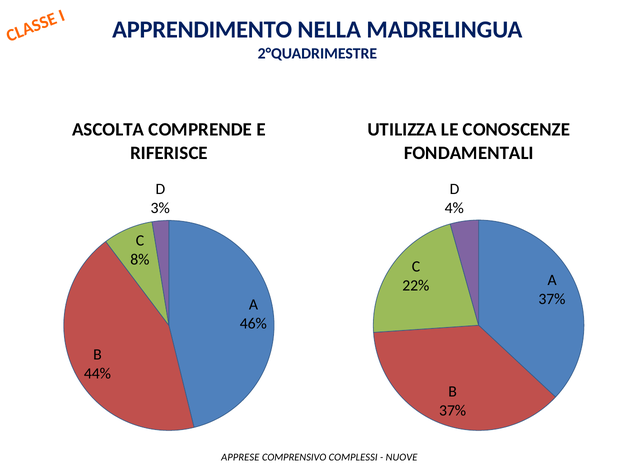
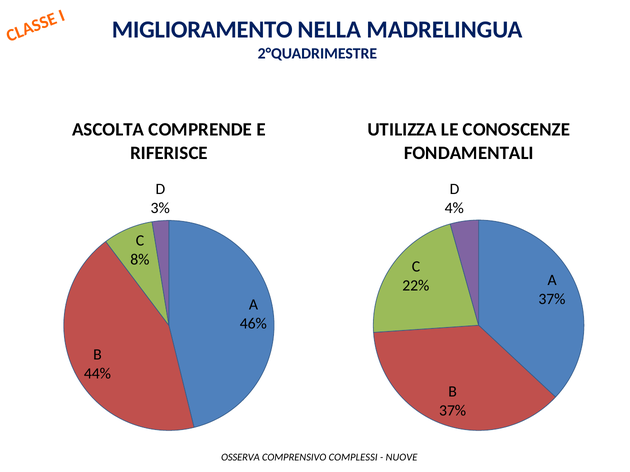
APPRENDIMENTO: APPRENDIMENTO -> MIGLIORAMENTO (202, 30)
APPRESE: APPRESE -> OSSERVA (240, 458)
